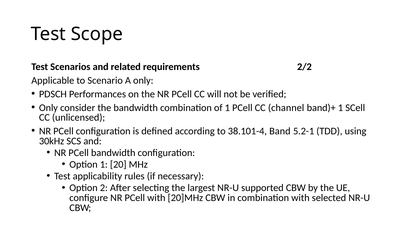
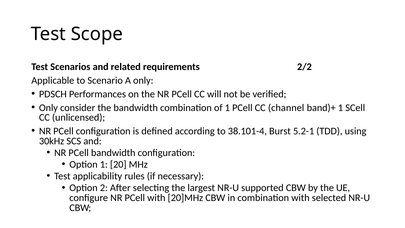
Band: Band -> Burst (280, 131)
